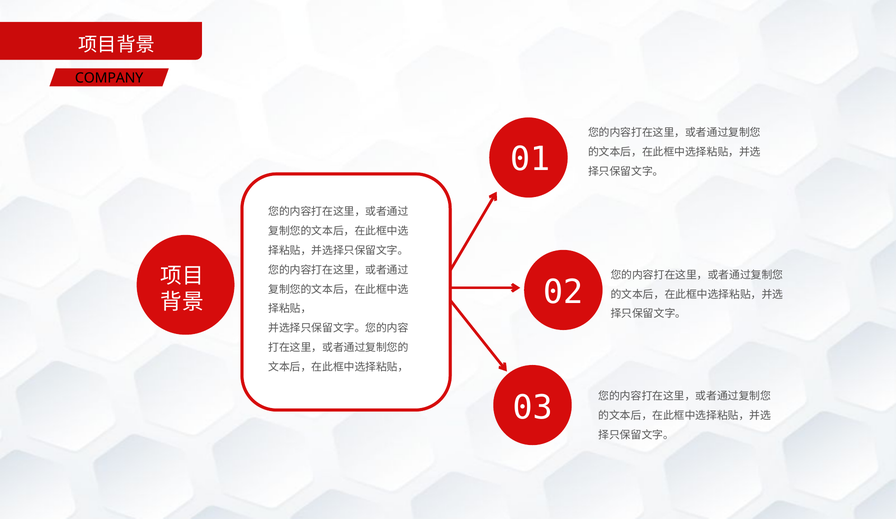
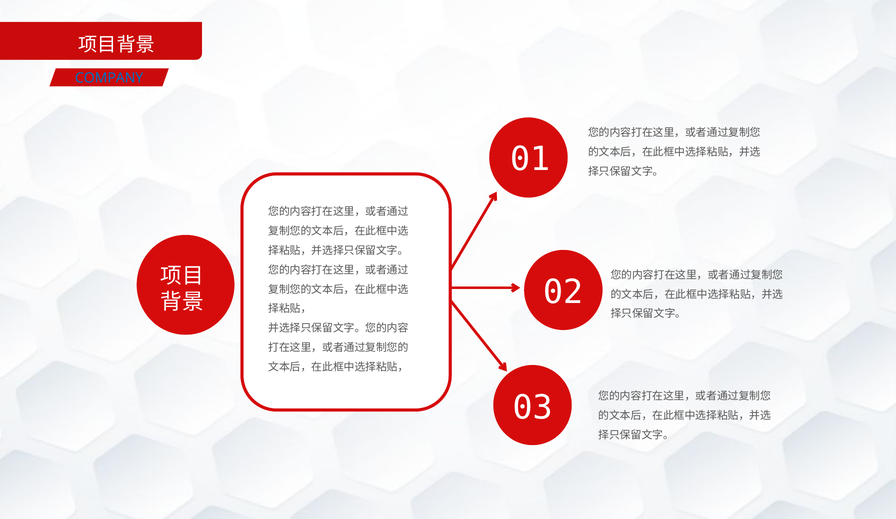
COMPANY colour: black -> blue (109, 78)
